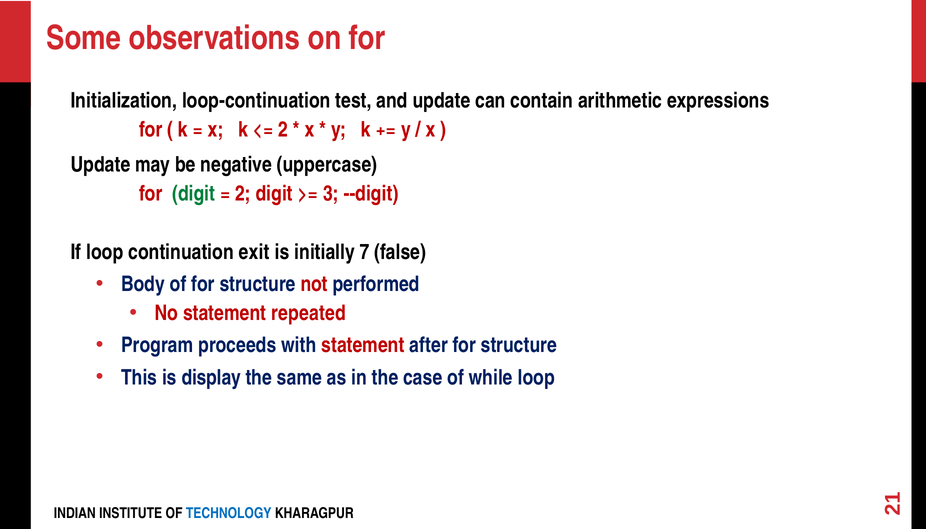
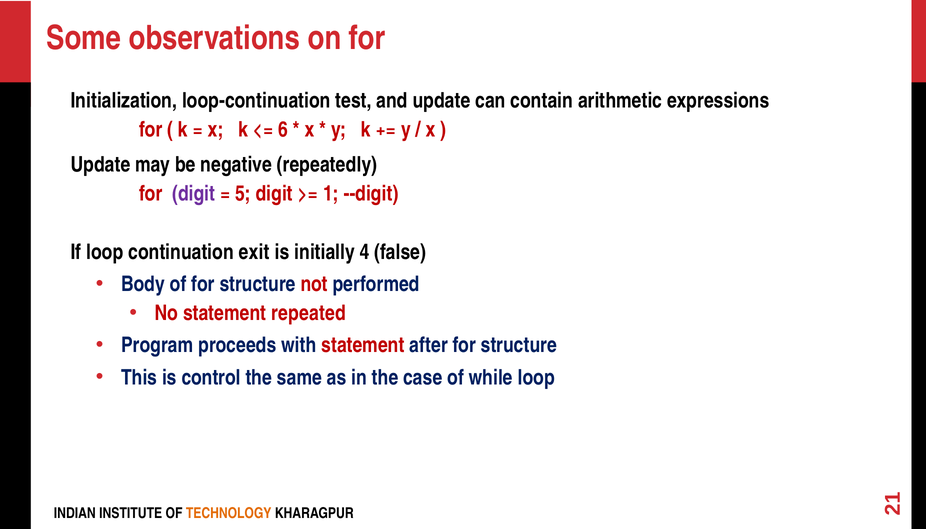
2: 2 -> 6 (283, 130)
uppercase: uppercase -> repeatedly (327, 165)
digit colour: green -> purple (194, 194)
2: 2 -> 5 (243, 194)
3: 3 -> 1 (331, 194)
7: 7 -> 4 (365, 252)
display: display -> control (211, 378)
TECHNOLOGY colour: blue -> orange (229, 514)
